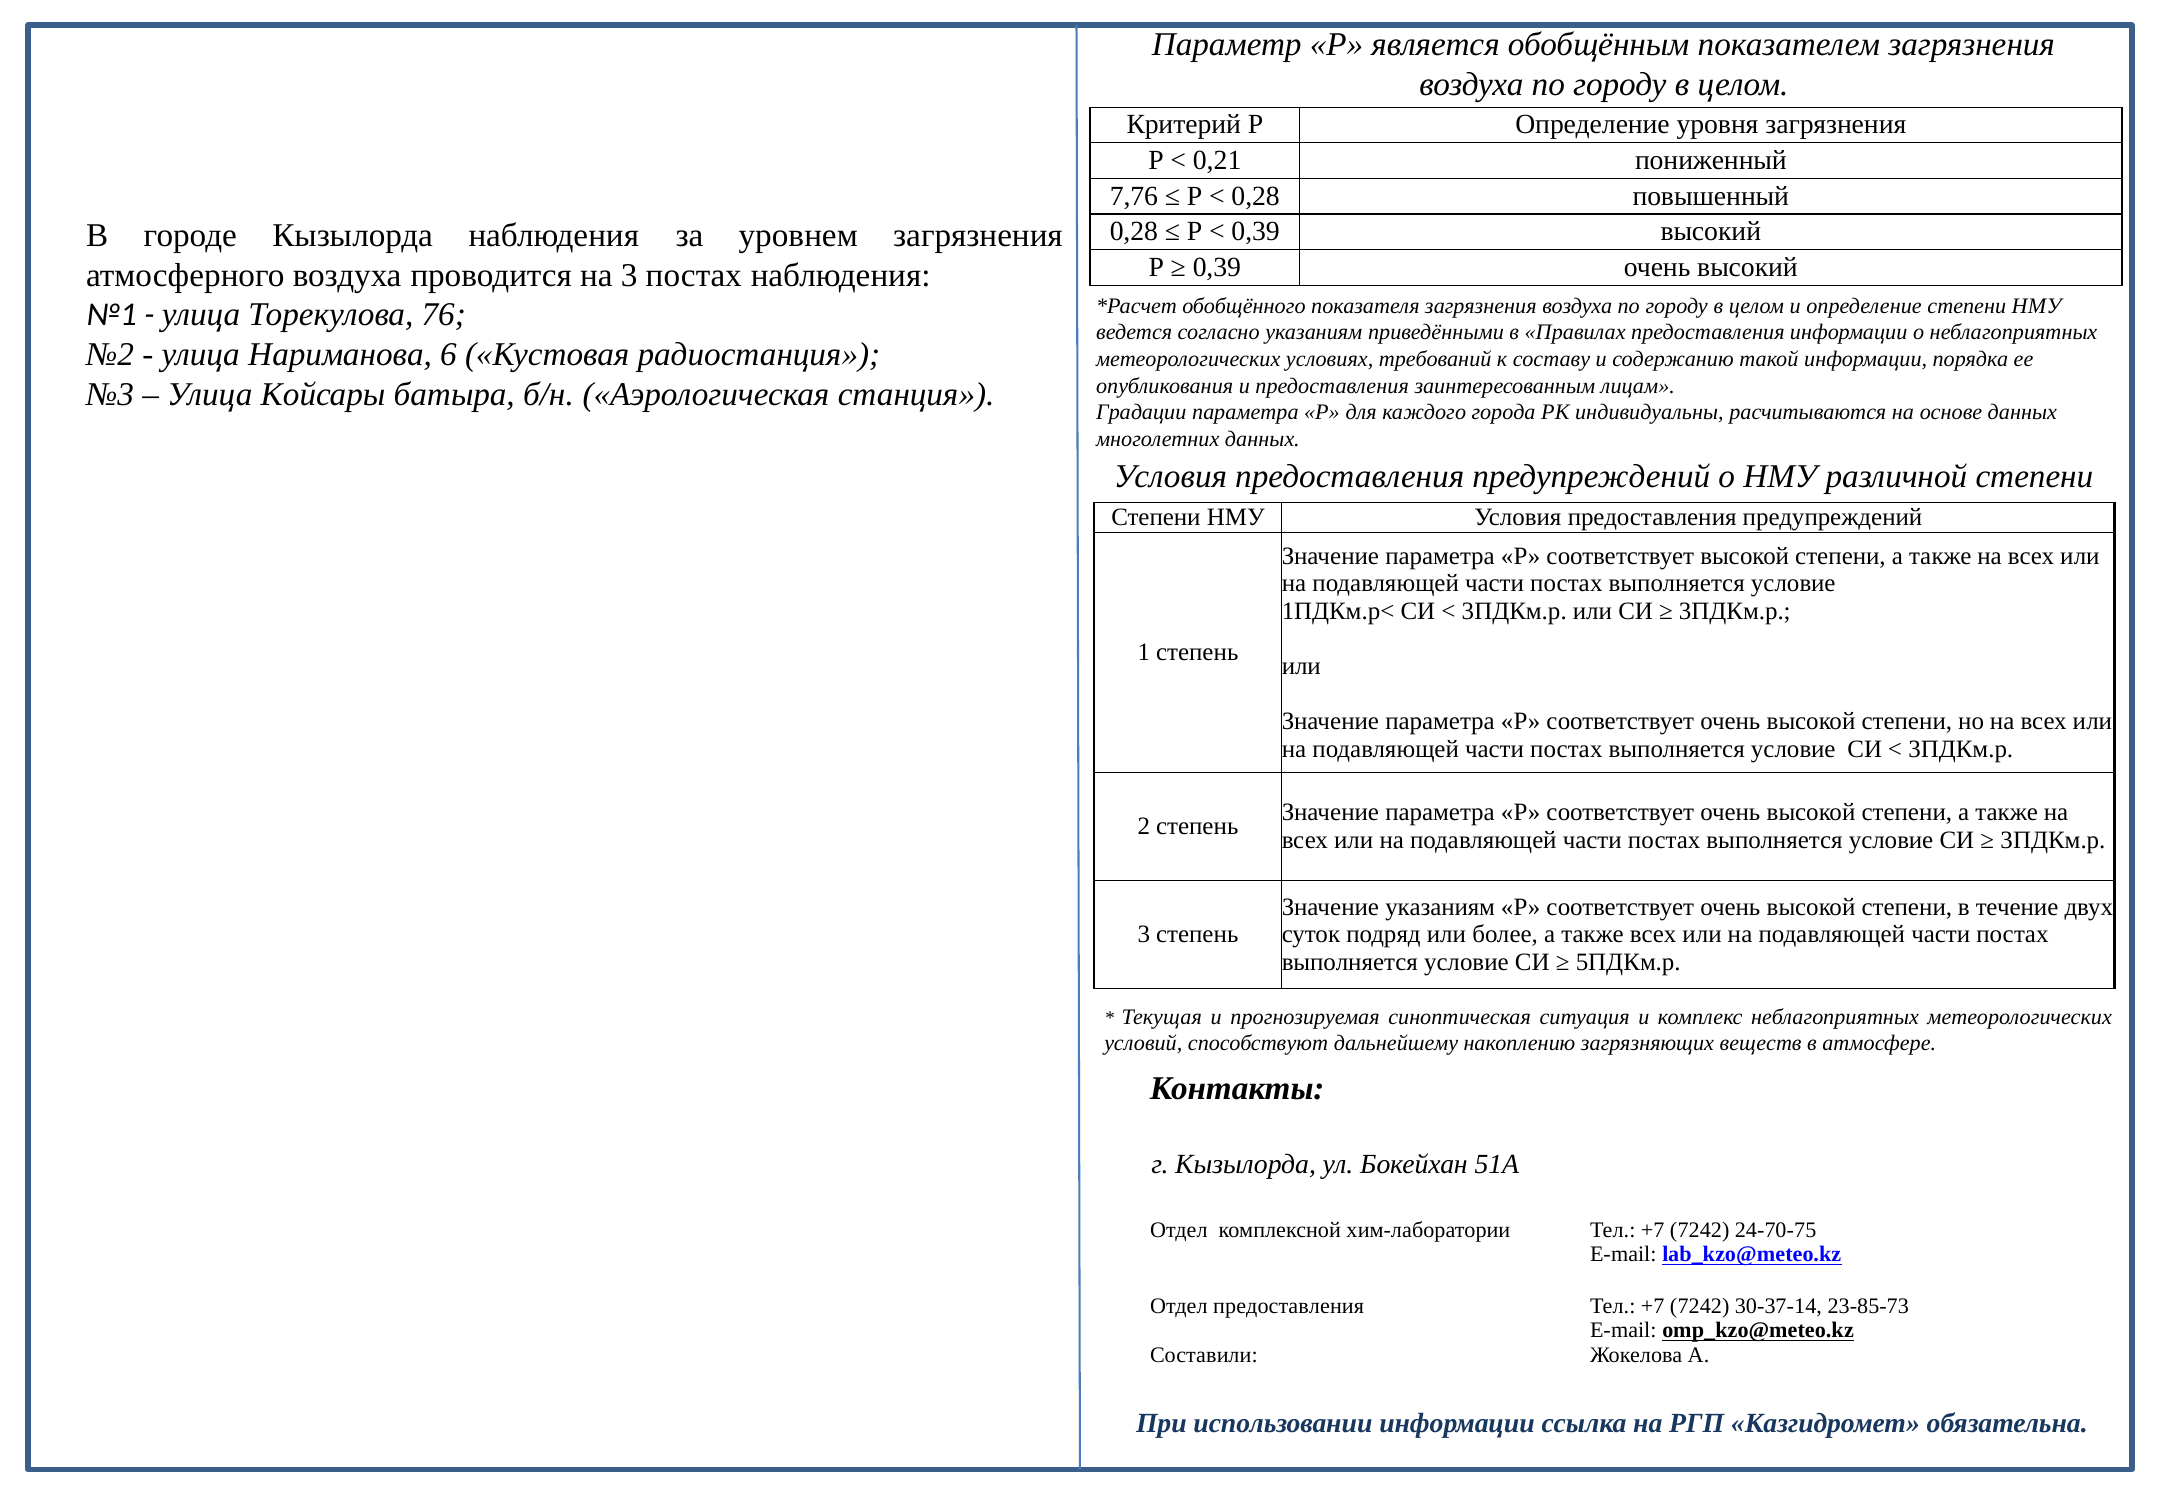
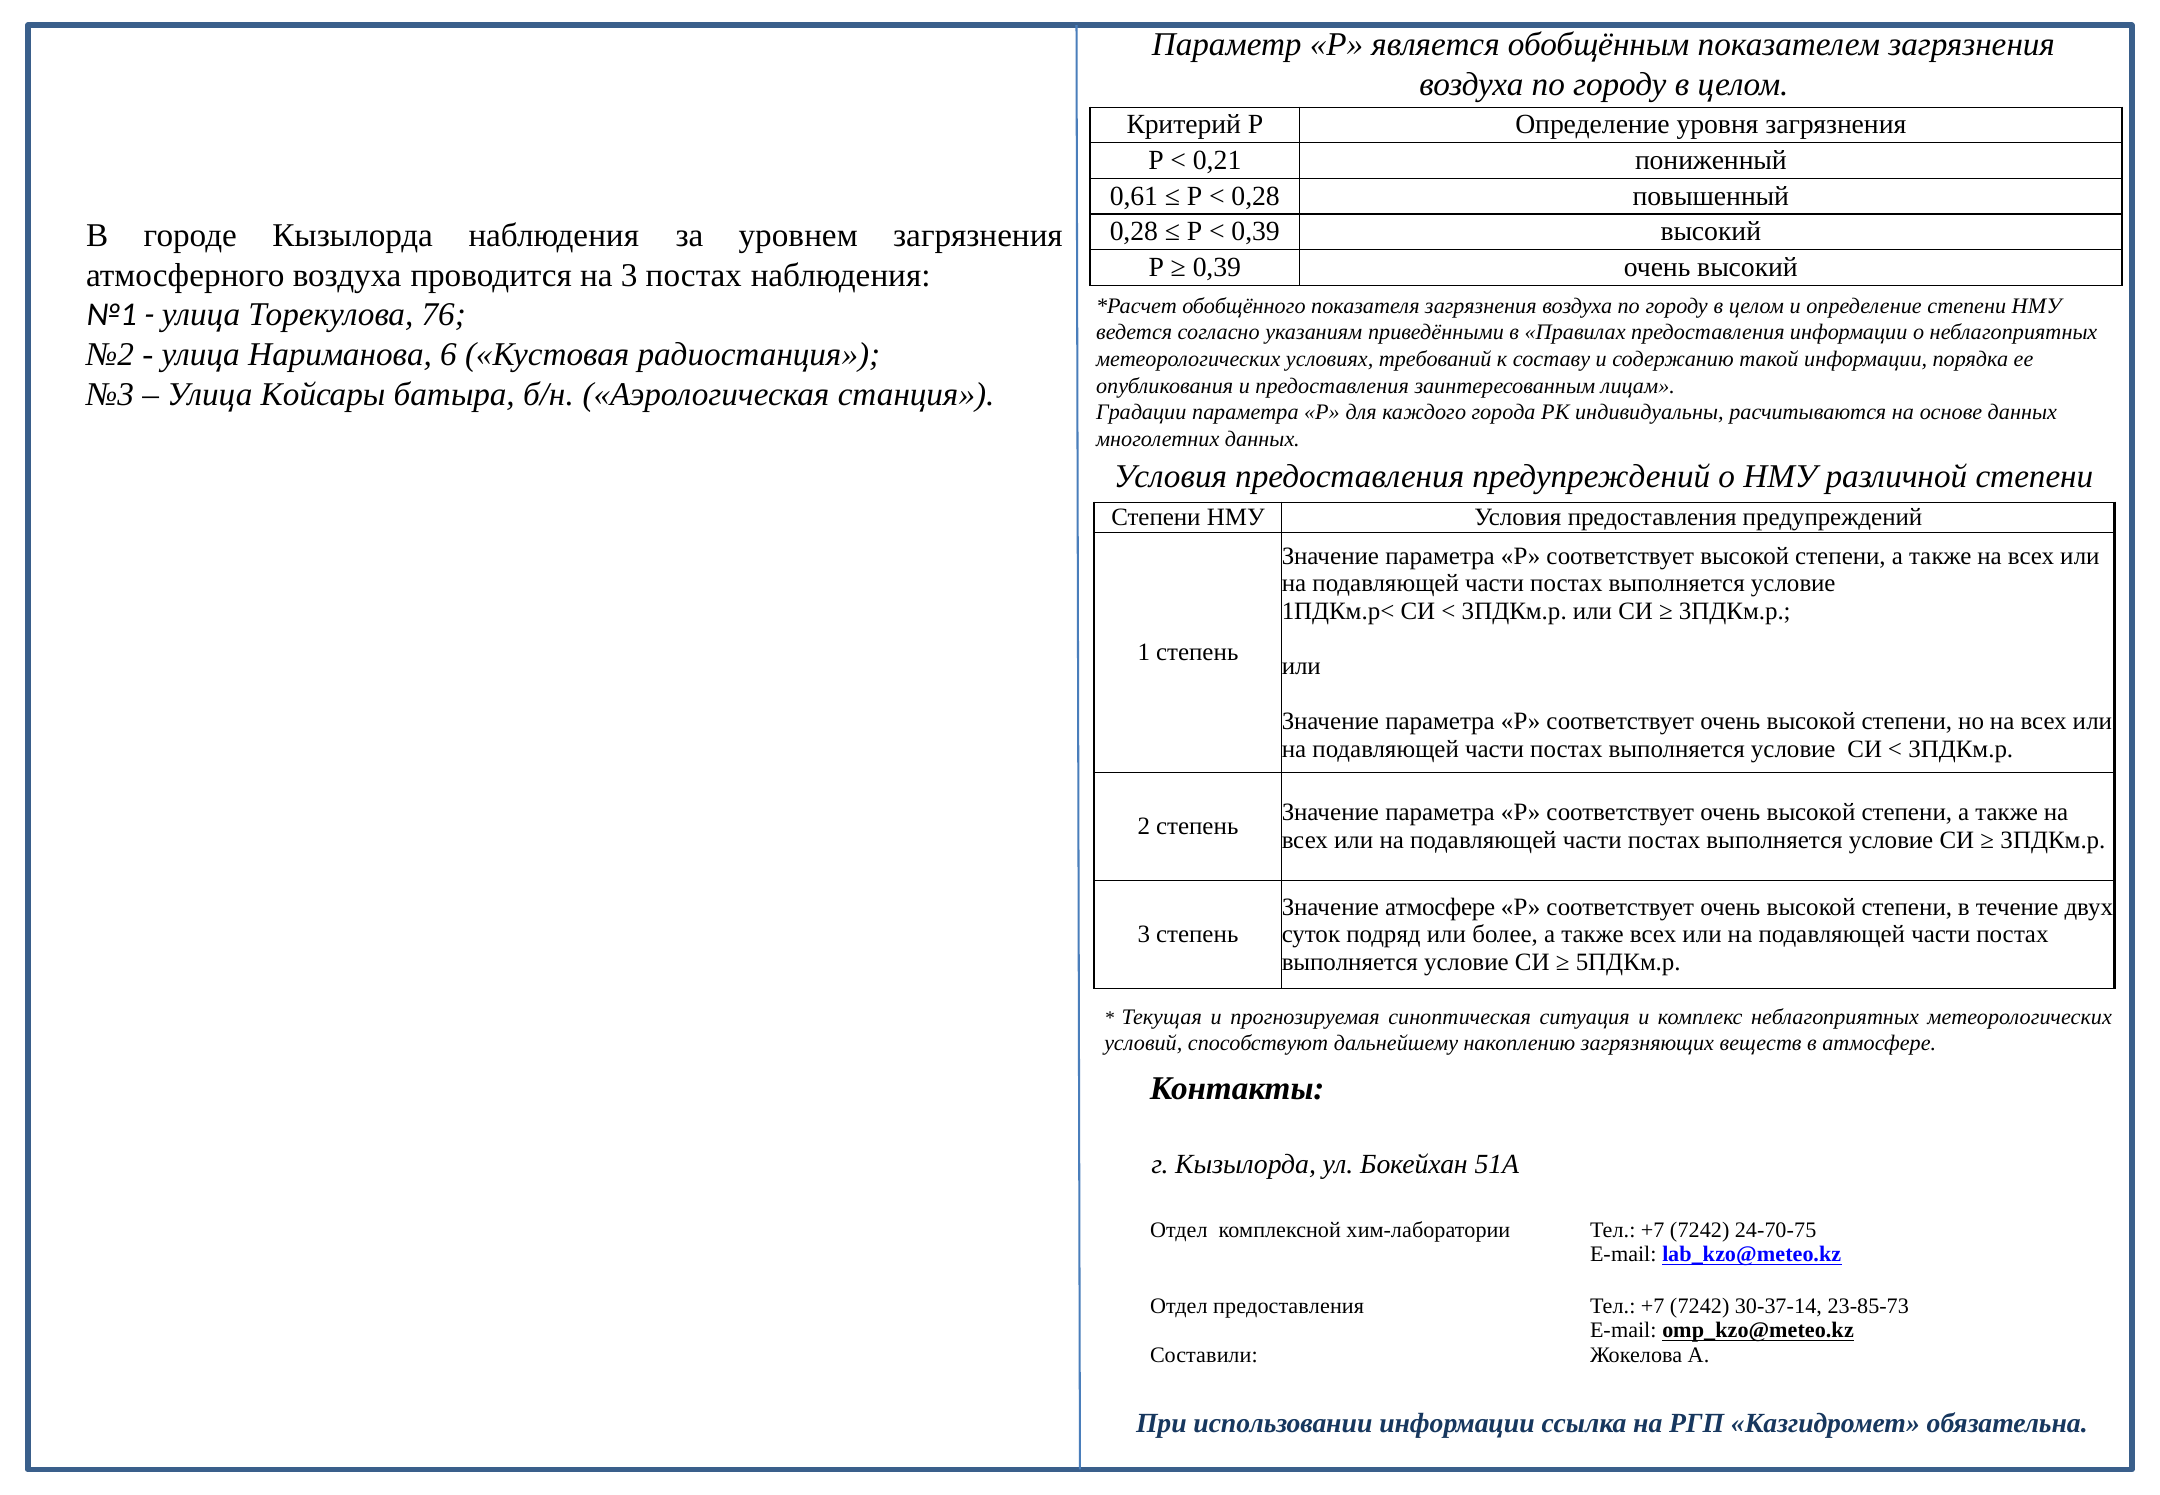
7,76: 7,76 -> 0,61 (1134, 196)
Значение указаниям: указаниям -> атмосфере (1440, 907)
